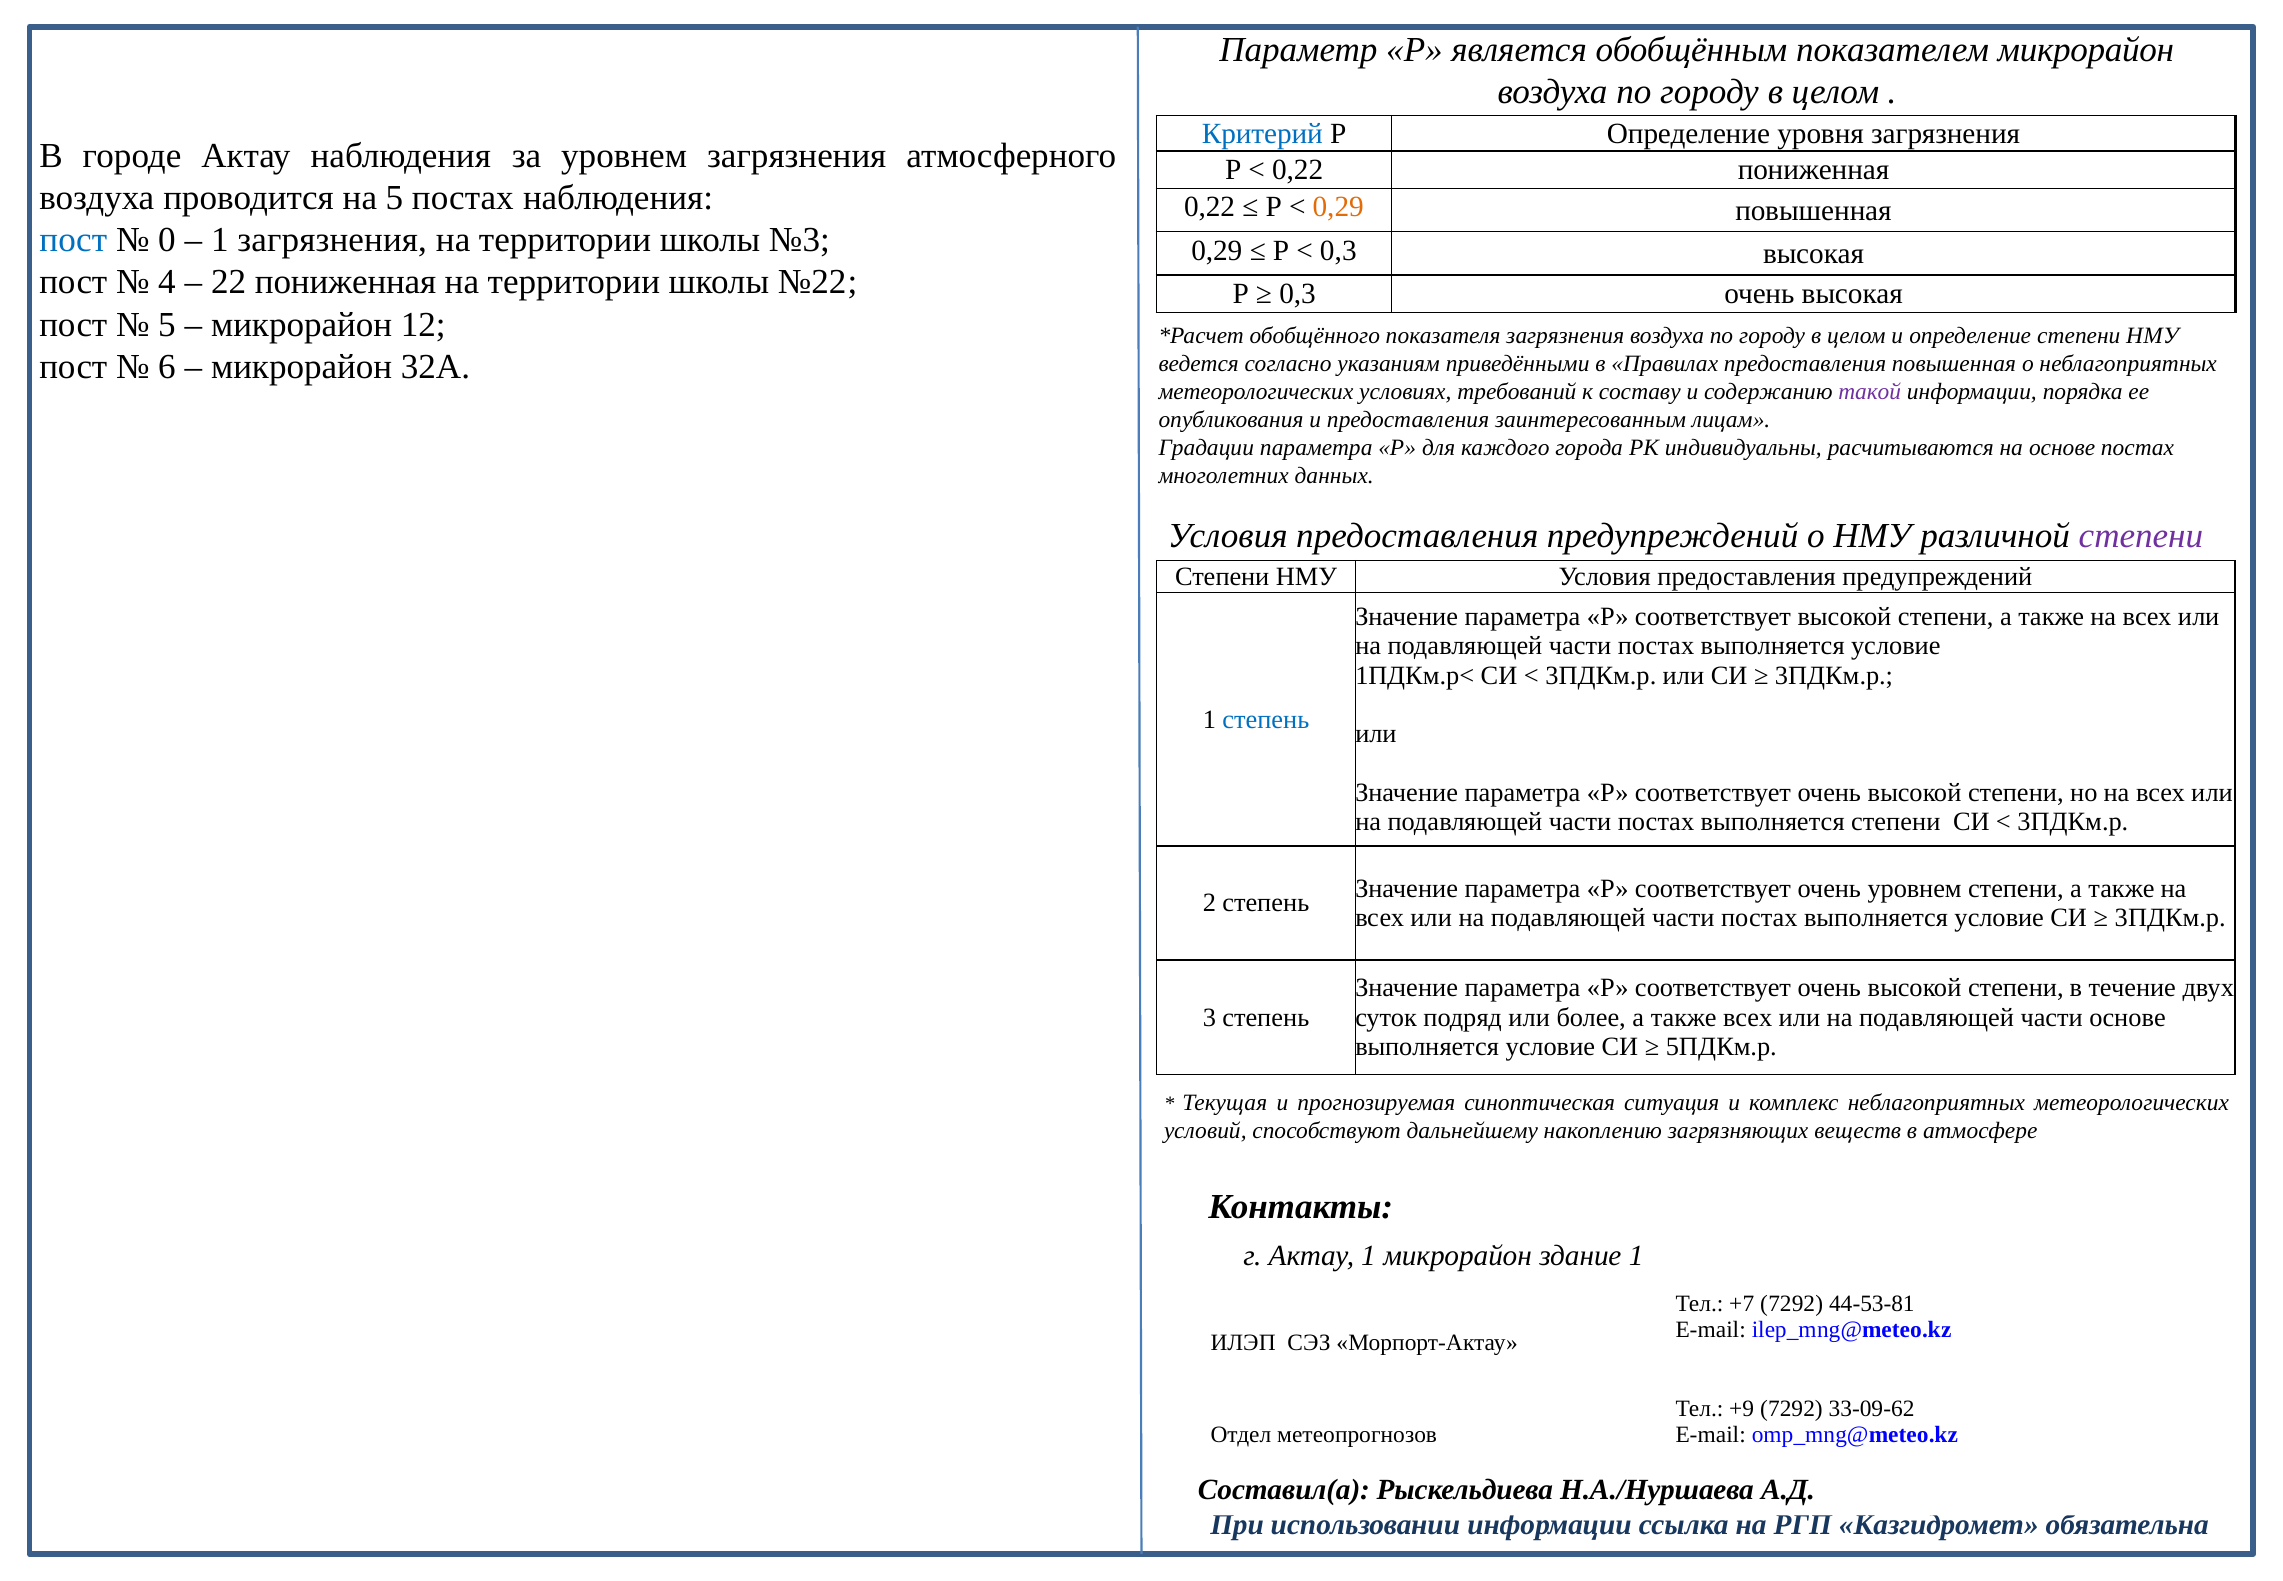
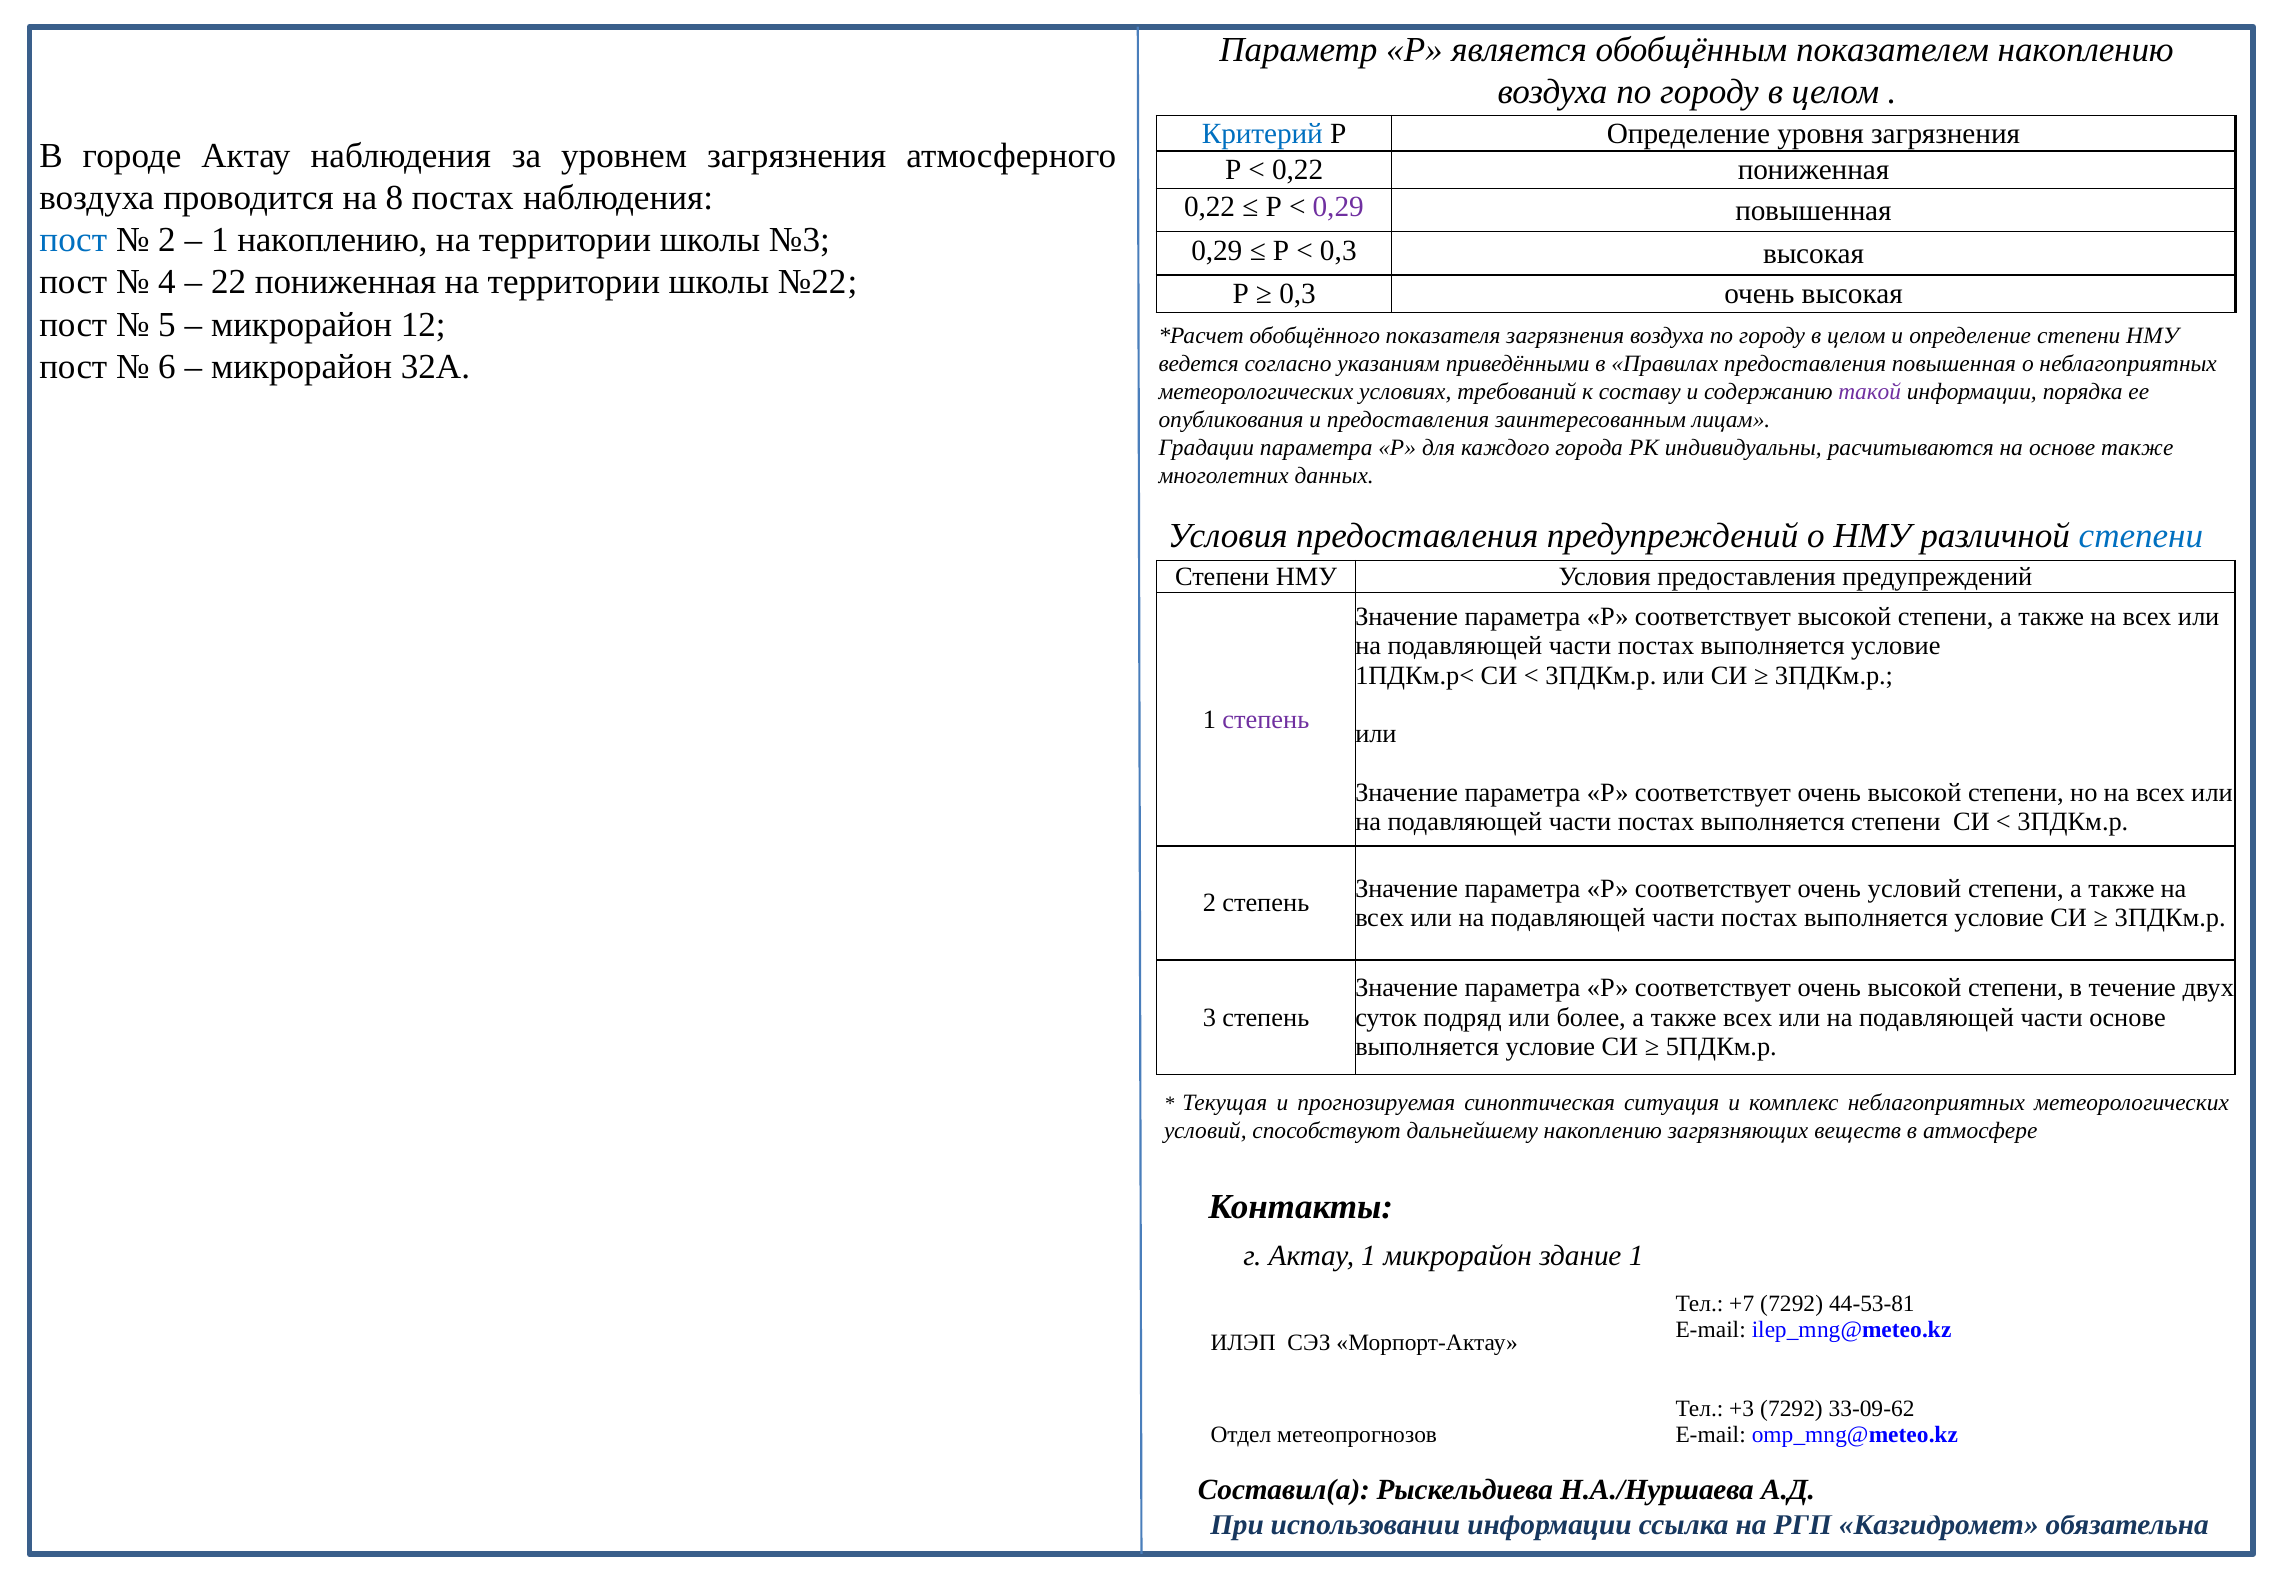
показателем микрорайон: микрорайон -> накоплению (2086, 49)
на 5: 5 -> 8 (394, 198)
0,29 colour: orange -> purple (1338, 207)
0: 0 -> 2 (167, 240)
1 загрязнения: загрязнения -> накоплению (332, 240)
основе постах: постах -> также (2137, 448)
степени colour: purple -> blue (2141, 536)
степень colour: blue -> purple (1266, 719)
очень уровнем: уровнем -> условий (1914, 888)
+9: +9 -> +3 (1742, 1409)
